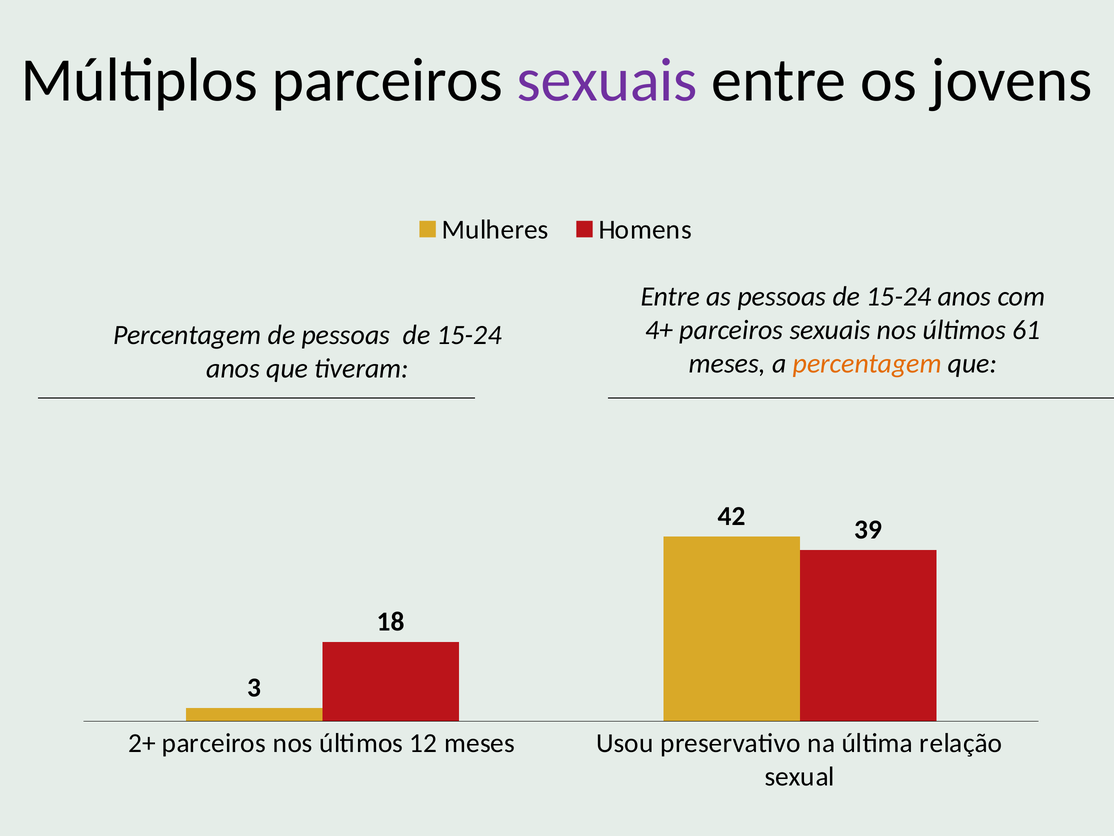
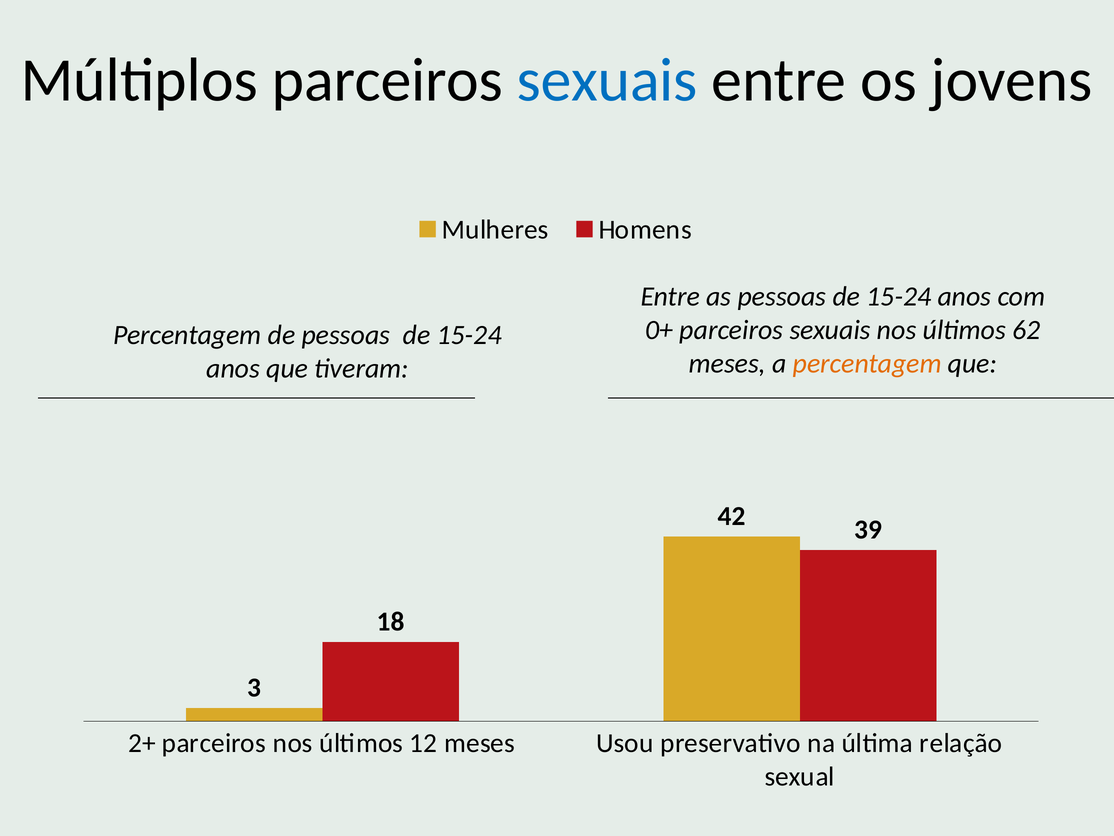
sexuais colour: purple -> blue (607, 80)
4+: 4+ -> 0+ (659, 330)
61: 61 -> 62 (1026, 330)
